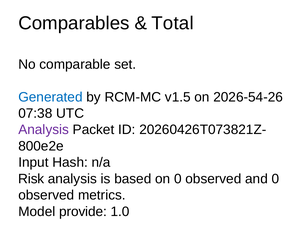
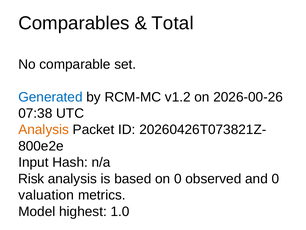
v1.5: v1.5 -> v1.2 (178, 97)
2026-54-26: 2026-54-26 -> 2026-00-26 (248, 97)
Analysis colour: purple -> orange (44, 129)
observed: observed -> valuation (46, 195)
provide: provide -> highest (83, 211)
